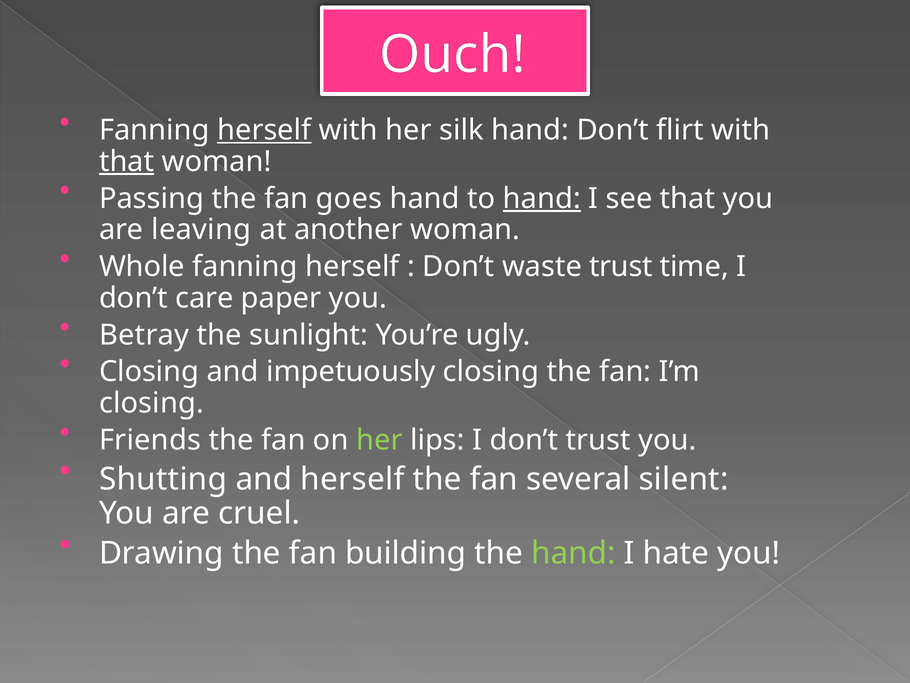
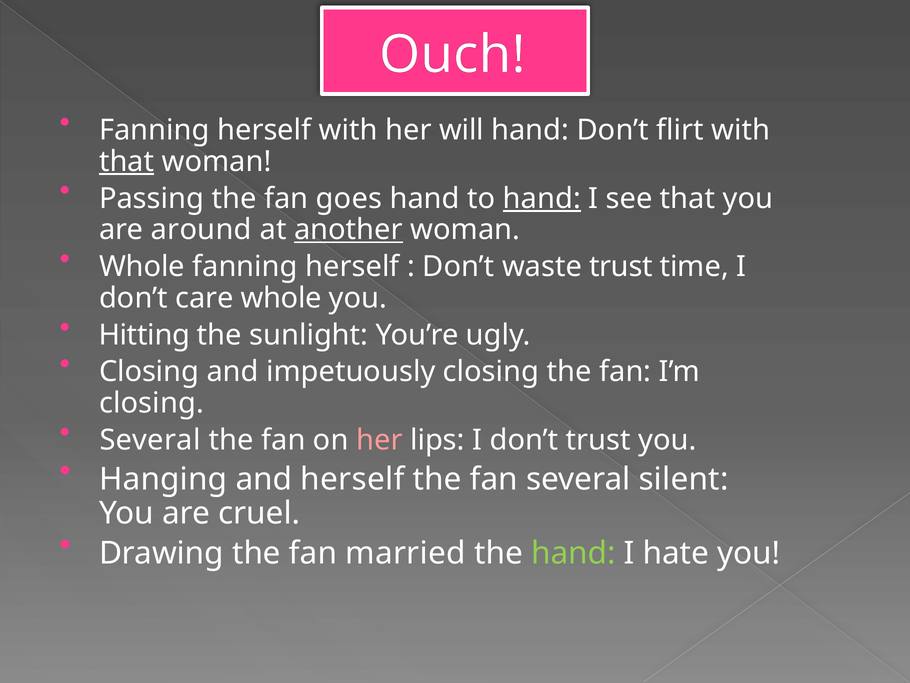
herself underline: present -> none (264, 130)
silk: silk -> will (462, 130)
leaving: leaving -> around (201, 230)
another underline: none -> present (348, 230)
care paper: paper -> whole (281, 298)
Betray: Betray -> Hitting (144, 335)
Friends: Friends -> Several (150, 440)
her colour: light green -> pink (379, 440)
Shutting: Shutting -> Hanging (163, 479)
building: building -> married (405, 553)
